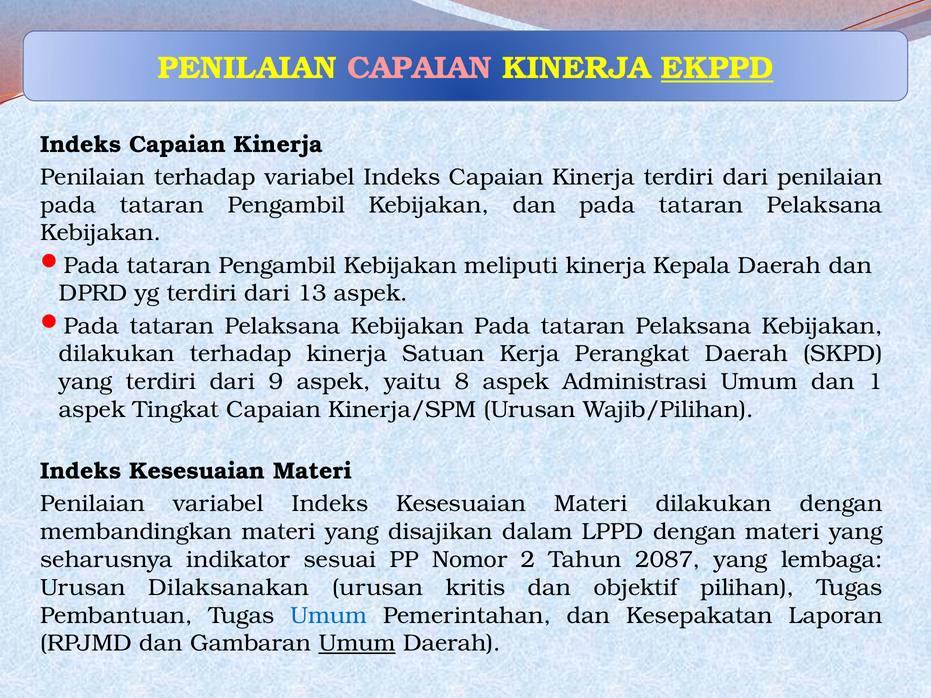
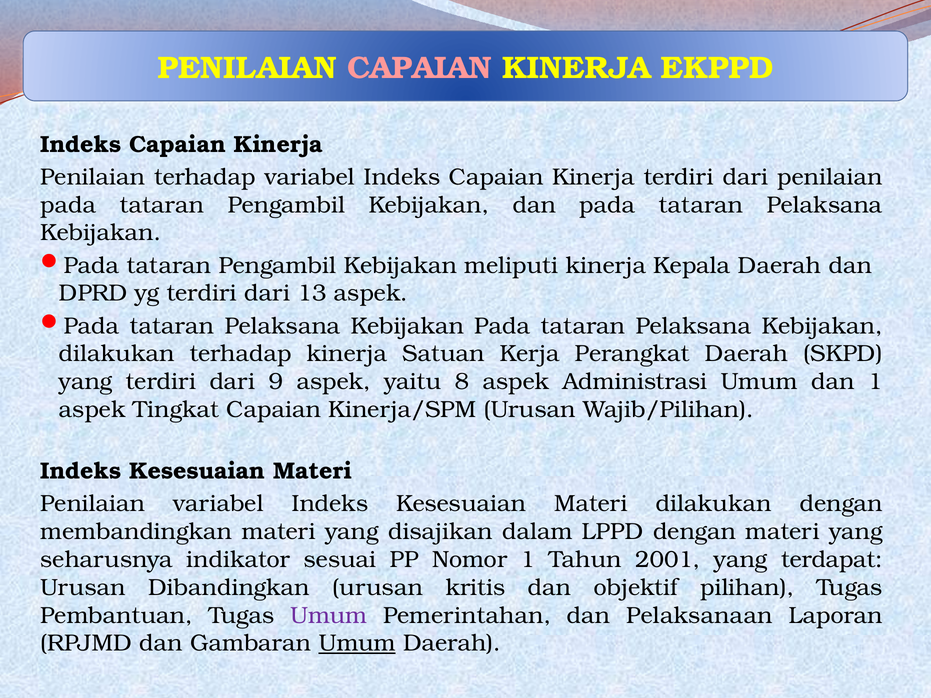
EKPPD underline: present -> none (717, 68)
Nomor 2: 2 -> 1 (528, 560)
2087: 2087 -> 2001 (668, 560)
lembaga: lembaga -> terdapat (832, 560)
Dilaksanakan: Dilaksanakan -> Dibandingkan (229, 588)
Umum colour: blue -> purple (329, 616)
Kesepakatan: Kesepakatan -> Pelaksanaan (699, 616)
